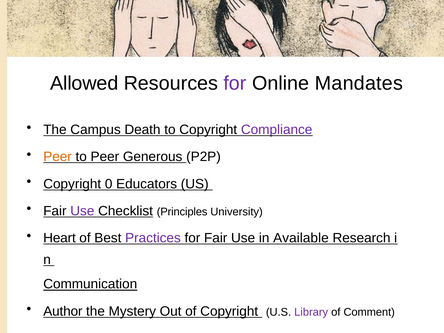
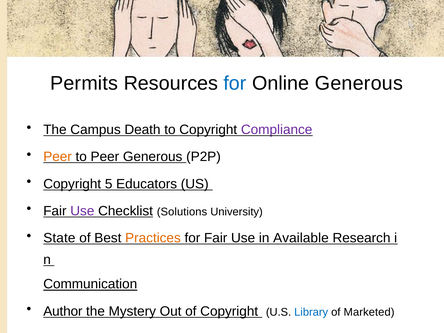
Allowed: Allowed -> Permits (84, 83)
for colour: purple -> blue (235, 83)
Online Mandates: Mandates -> Generous (359, 83)
0: 0 -> 5 (109, 184)
Principles: Principles -> Solutions (182, 212)
Heart: Heart -> State (59, 238)
Practices colour: purple -> orange (153, 238)
Library colour: purple -> blue (311, 312)
Comment: Comment -> Marketed (369, 312)
